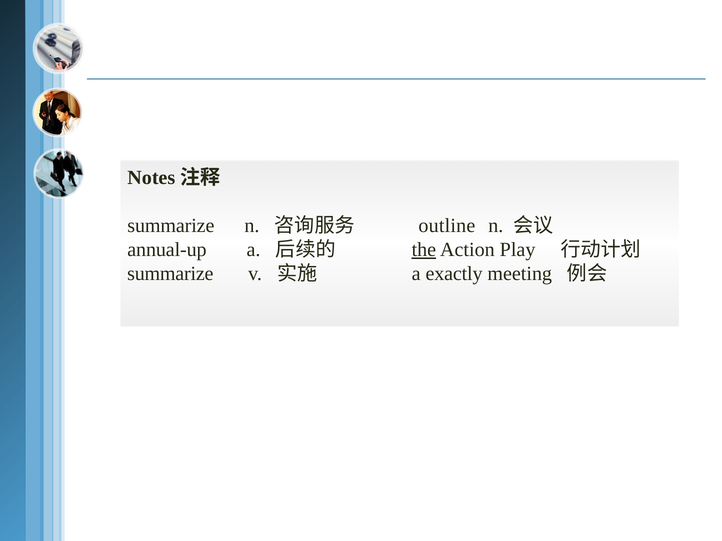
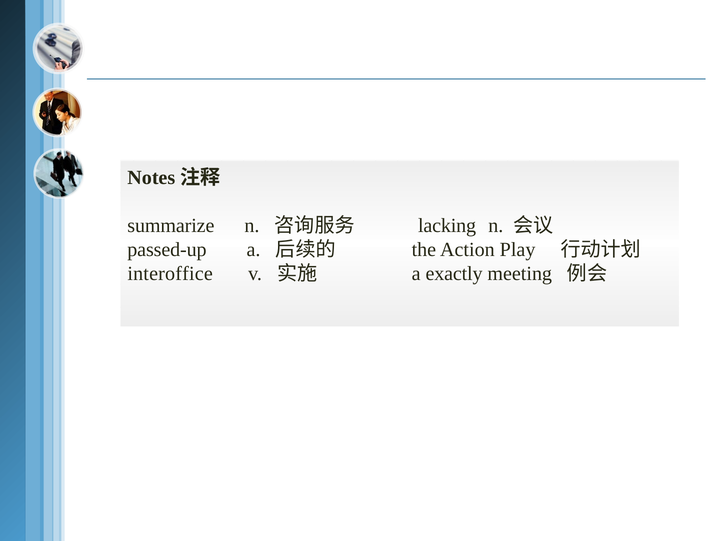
outline: outline -> lacking (447, 226)
annual-up: annual-up -> passed-up (167, 250)
the underline: present -> none (424, 250)
summarize: summarize -> interoffice (170, 274)
